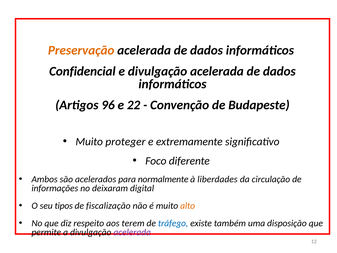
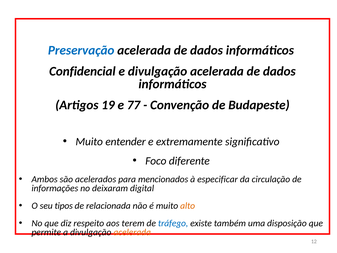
Preservação colour: orange -> blue (81, 50)
96: 96 -> 19 (108, 105)
22: 22 -> 77 (134, 105)
proteger: proteger -> entender (126, 142)
normalmente: normalmente -> mencionados (163, 179)
liberdades: liberdades -> especificar (218, 179)
fiscalização: fiscalização -> relacionada (108, 206)
acelerada colour: purple -> orange (132, 232)
